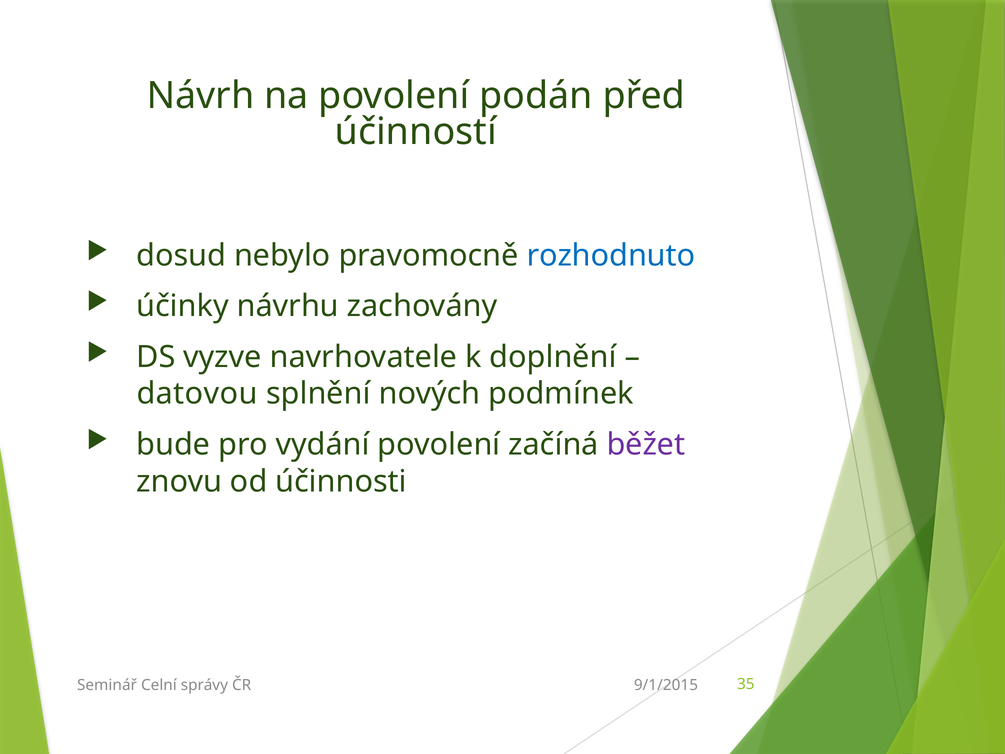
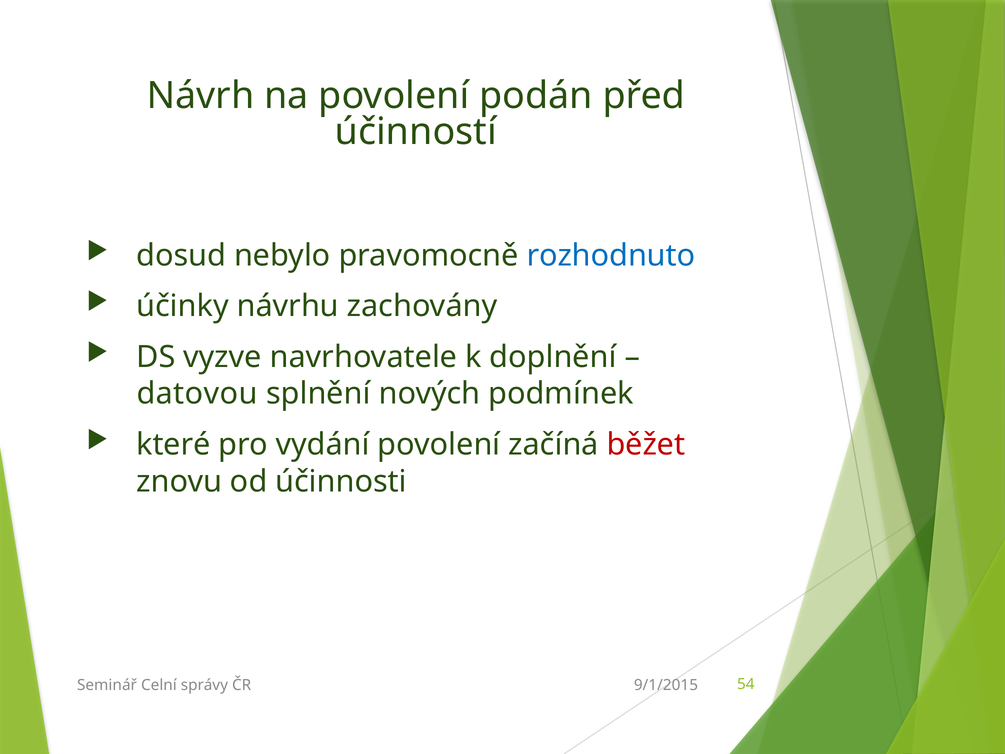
bude: bude -> které (173, 444)
běžet colour: purple -> red (646, 444)
35: 35 -> 54 (746, 684)
